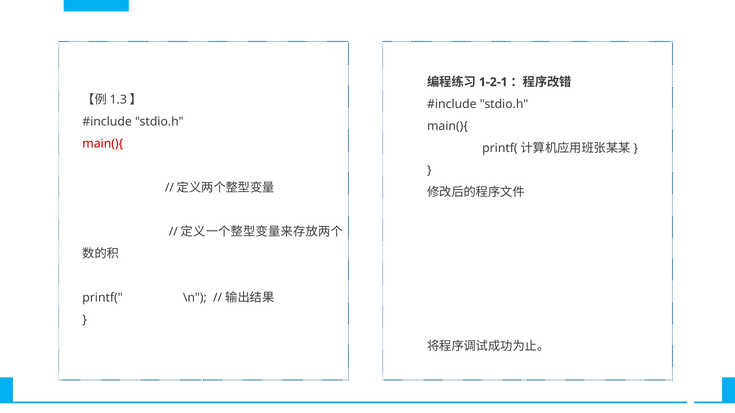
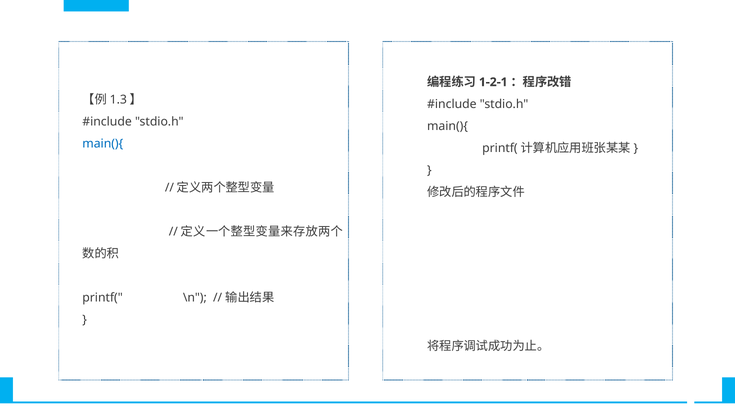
main(){ colour: red -> blue (103, 144)
